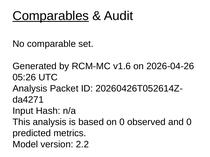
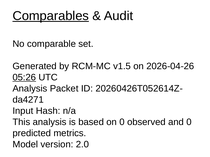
v1.6: v1.6 -> v1.5 (122, 66)
05:26 underline: none -> present (24, 78)
2.2: 2.2 -> 2.0 (82, 145)
